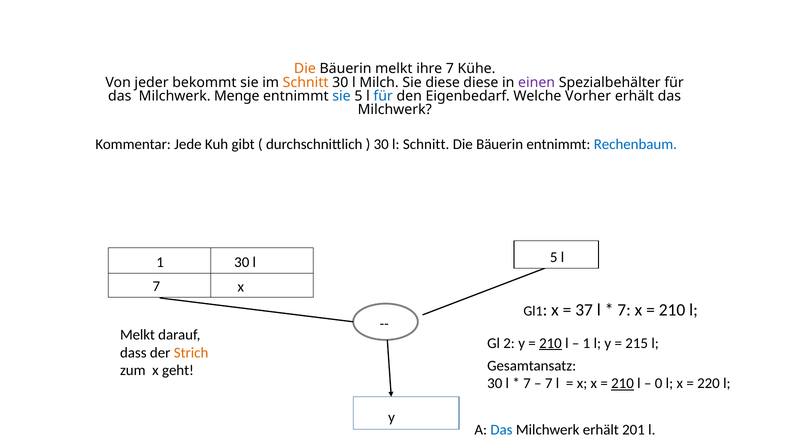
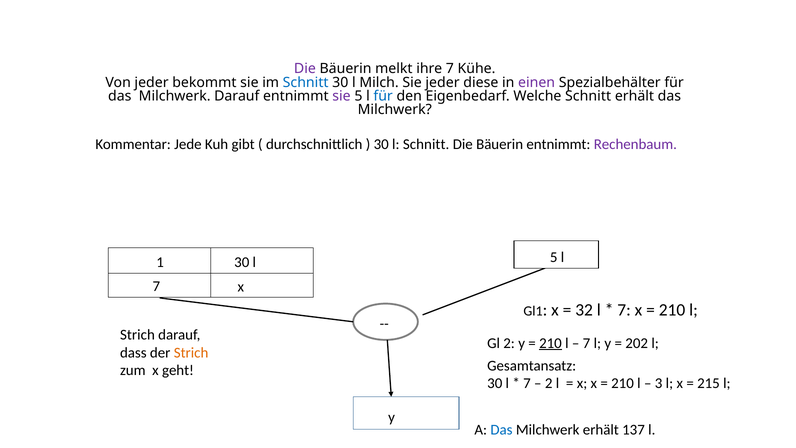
Die colour: orange -> purple (305, 69)
Schnitt colour: orange -> blue (306, 82)
Sie diese: diese -> jeder (443, 82)
Milchwerk Menge: Menge -> Darauf (237, 96)
sie colour: blue -> purple (342, 96)
Welche Vorher: Vorher -> Schnitt (588, 96)
Rechenbaum colour: blue -> purple (635, 144)
37: 37 -> 32 (584, 310)
Melkt: Melkt -> Strich (137, 335)
1: 1 -> 7 (587, 343)
215: 215 -> 202 (637, 343)
7: 7 -> 2 (549, 383)
210 underline: present -> none (623, 383)
0: 0 -> 3 (659, 383)
220: 220 -> 215 (708, 383)
201: 201 -> 137 (634, 429)
